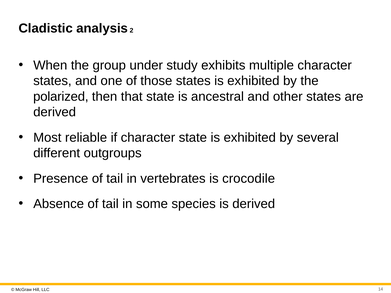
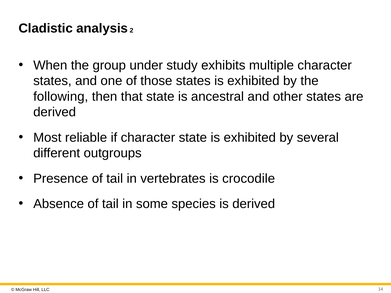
polarized: polarized -> following (61, 97)
